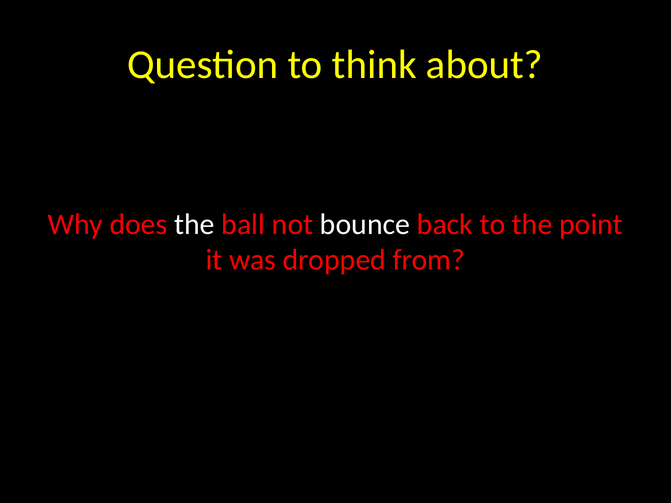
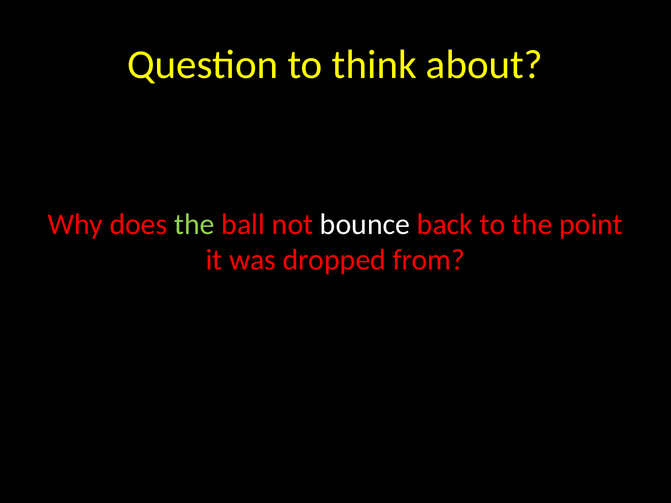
the colour: white -> light green (194, 224)
